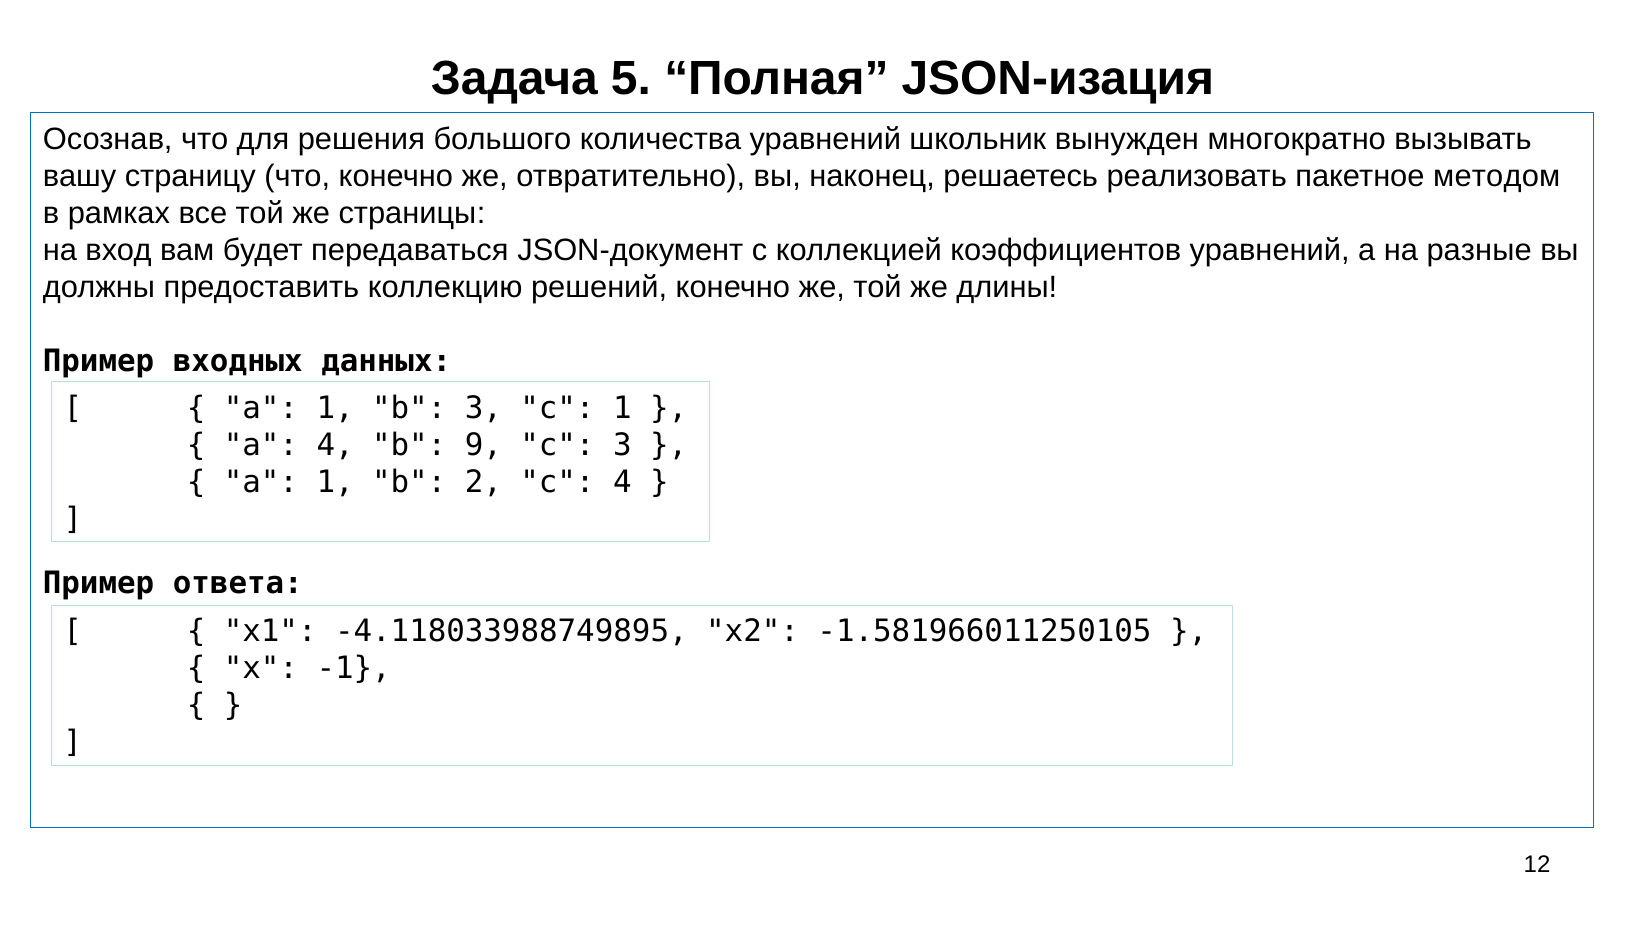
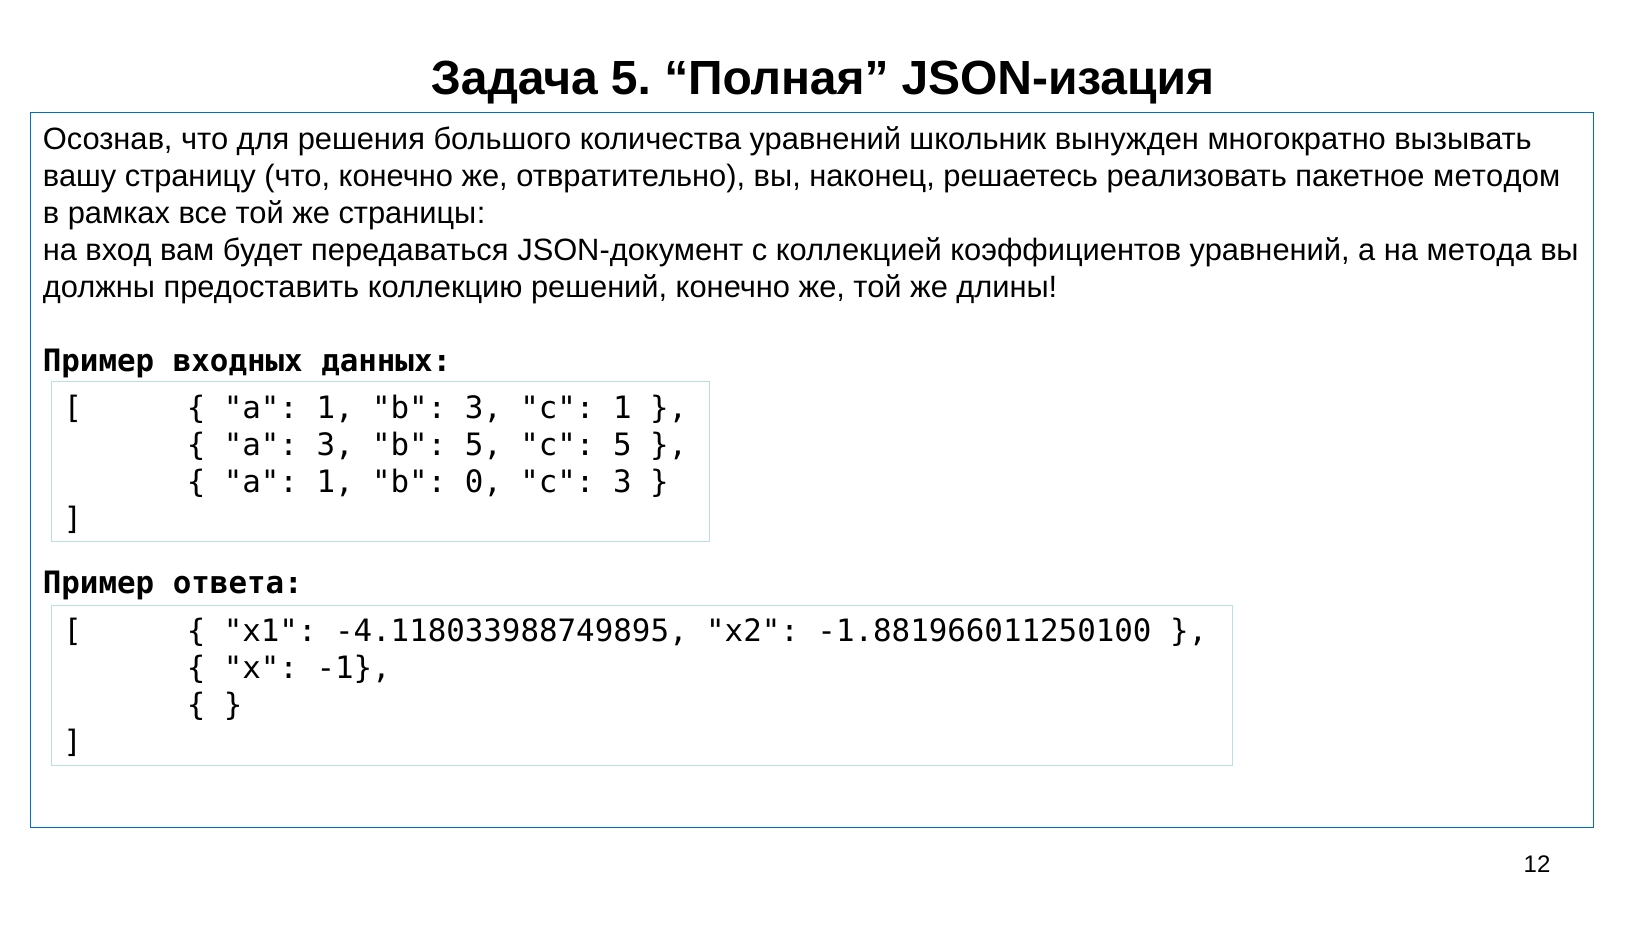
разные: разные -> метода (1479, 250)
a 4: 4 -> 3 (335, 445)
b 9: 9 -> 5 (483, 445)
c 3: 3 -> 5 (622, 445)
2: 2 -> 0 (483, 482)
c 4: 4 -> 3 (622, 482)
-1.581966011250105: -1.581966011250105 -> -1.881966011250100 (984, 632)
